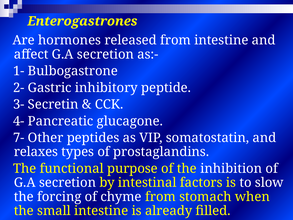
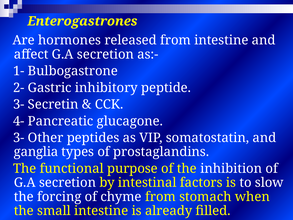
7-: 7- -> 3- (19, 138)
relaxes: relaxes -> ganglia (36, 152)
